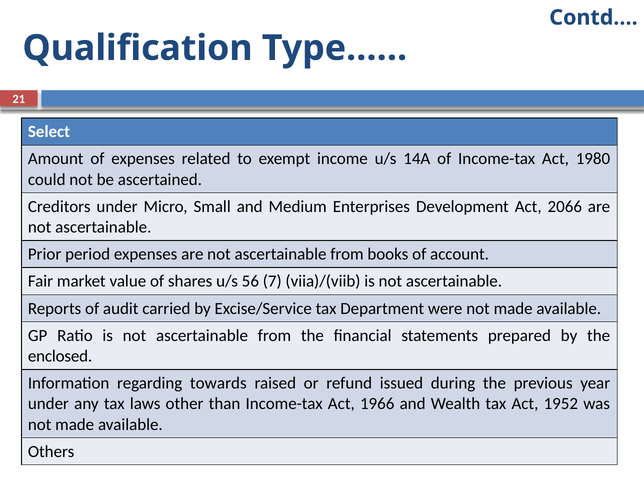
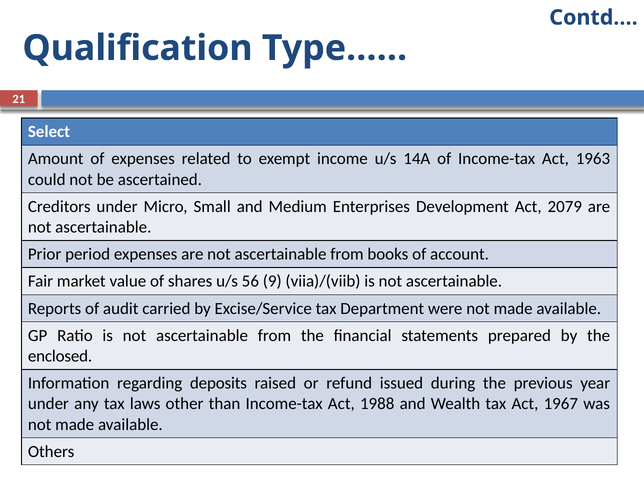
1980: 1980 -> 1963 (593, 159)
2066: 2066 -> 2079 (565, 207)
7: 7 -> 9 (272, 281)
towards: towards -> deposits (218, 383)
1966: 1966 -> 1988 (377, 404)
1952: 1952 -> 1967 (561, 404)
